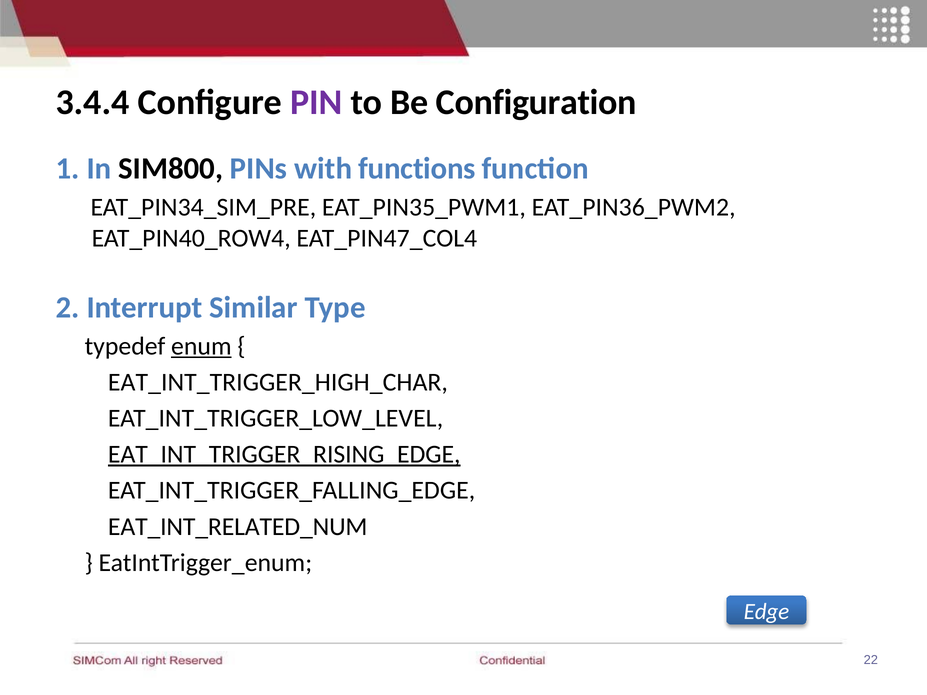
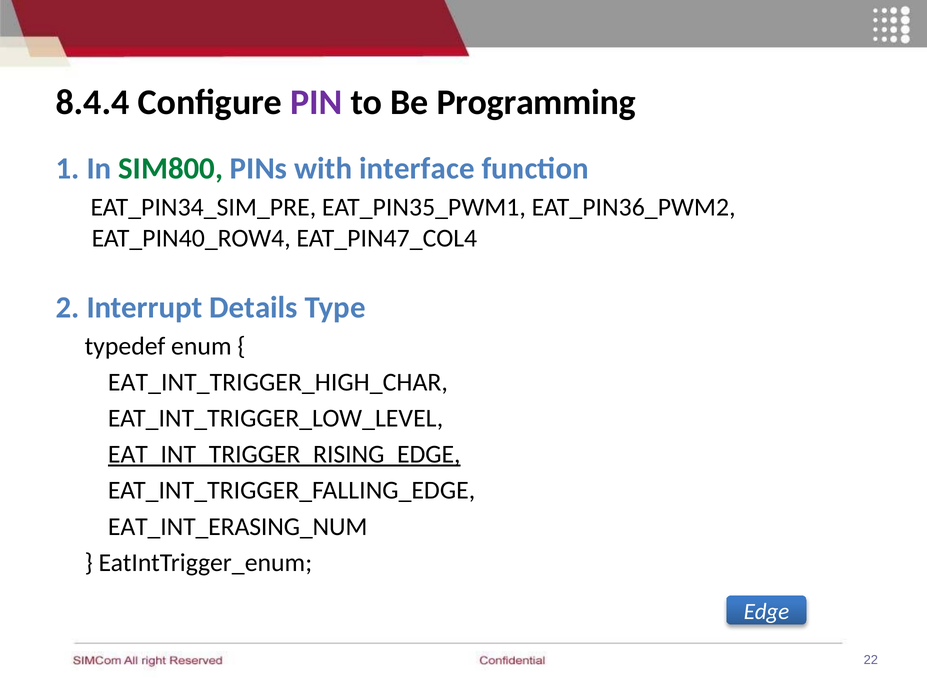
3.4.4: 3.4.4 -> 8.4.4 (93, 102)
Configuration: Configuration -> Programming (536, 102)
SIM800 colour: black -> green (171, 169)
functions: functions -> interface (417, 169)
Similar: Similar -> Details (254, 308)
enum underline: present -> none (201, 346)
EAT_INT_RELATED_NUM: EAT_INT_RELATED_NUM -> EAT_INT_ERASING_NUM (238, 527)
